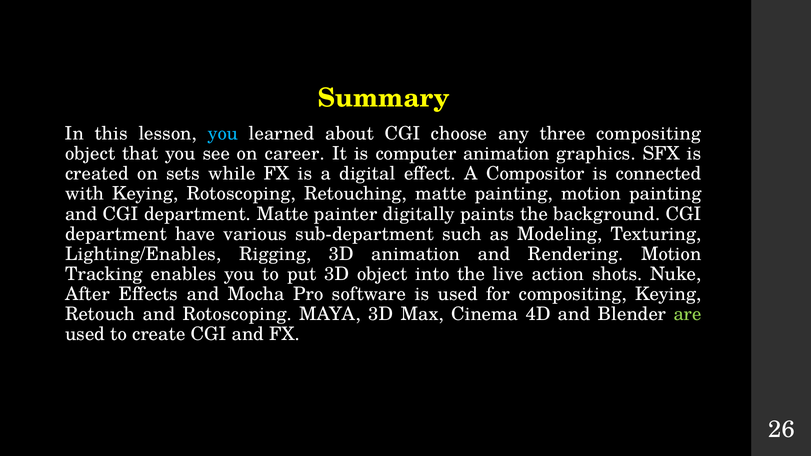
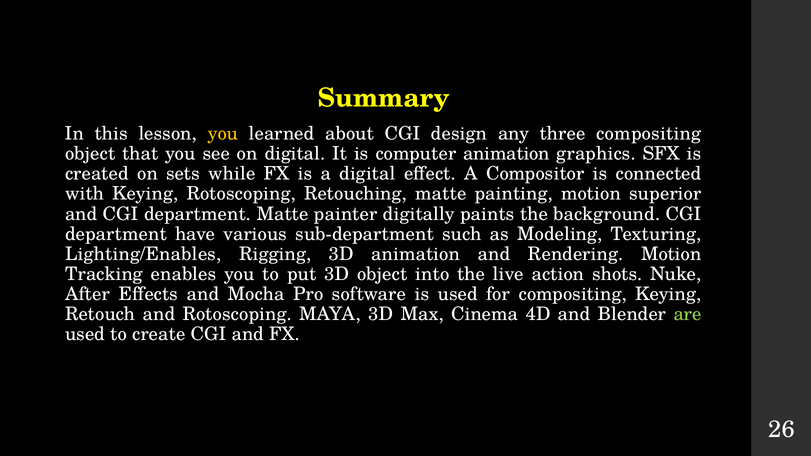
you colour: light blue -> yellow (223, 134)
choose: choose -> design (459, 134)
on career: career -> digital (295, 154)
motion painting: painting -> superior (665, 194)
